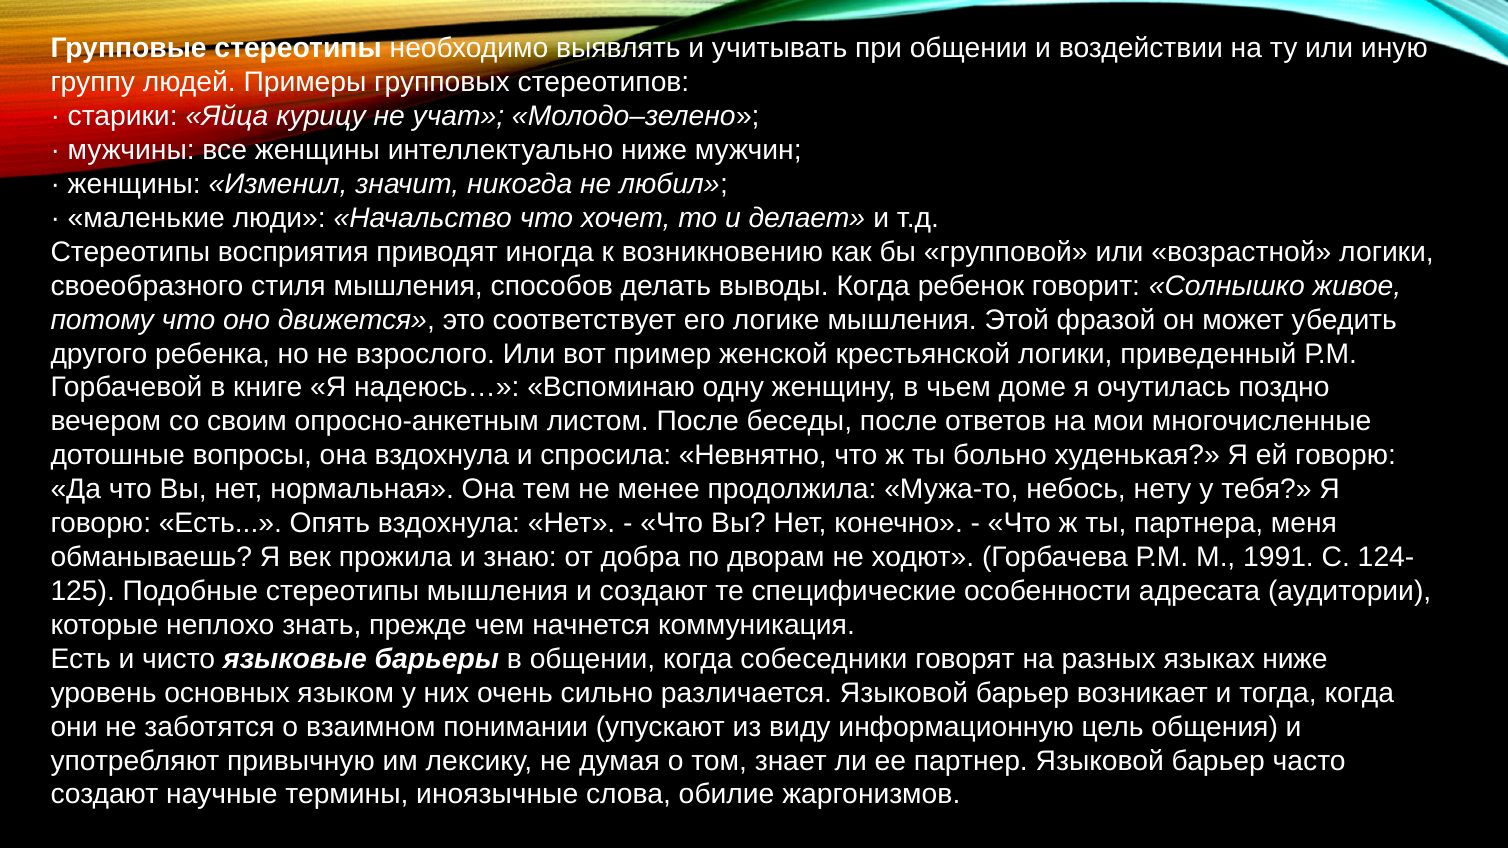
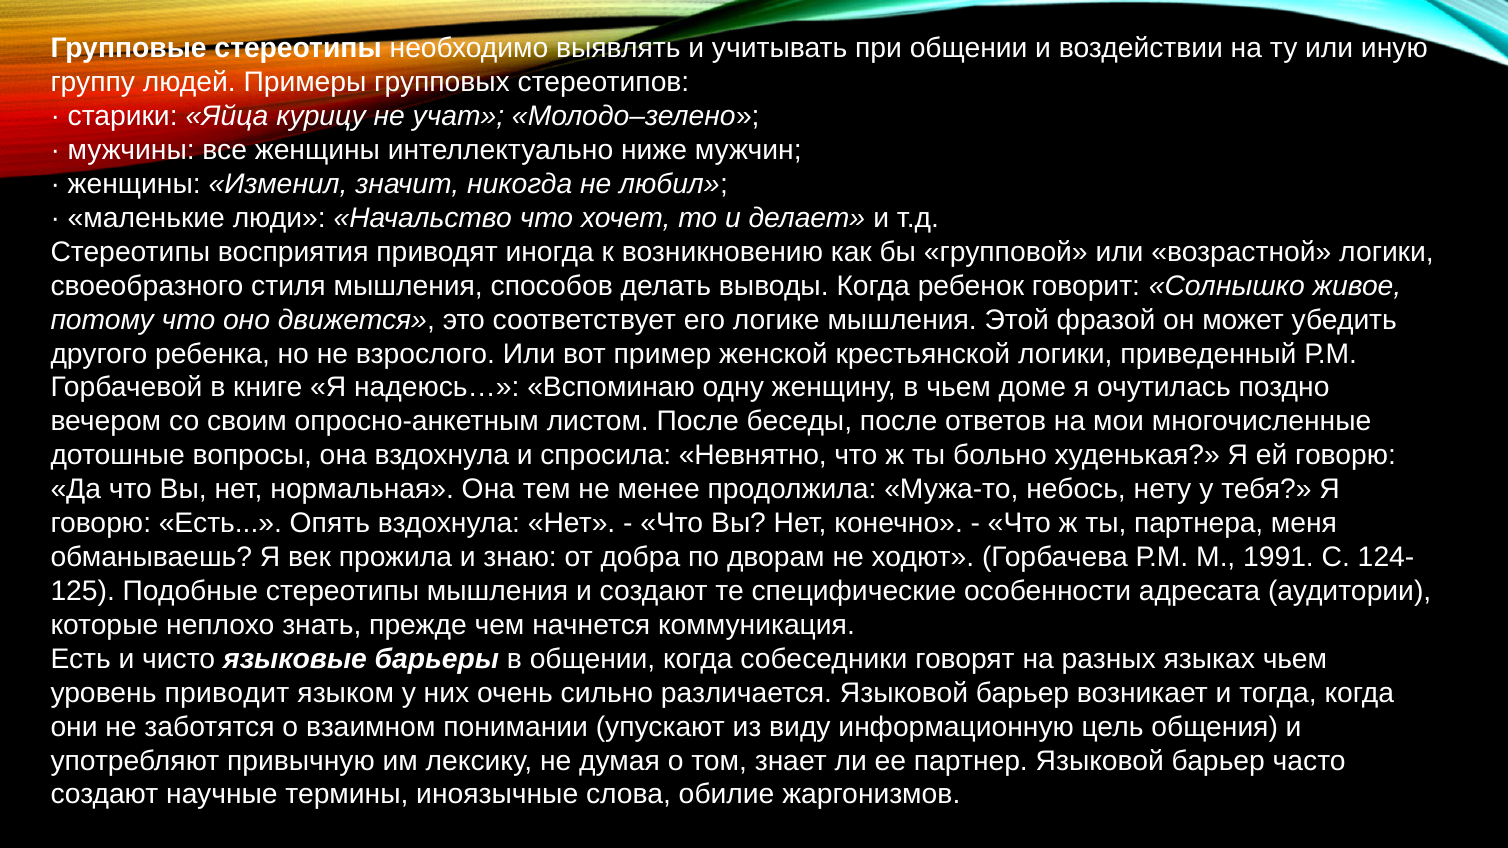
языках ниже: ниже -> чьем (1295, 659)
основных: основных -> приводит (227, 693)
